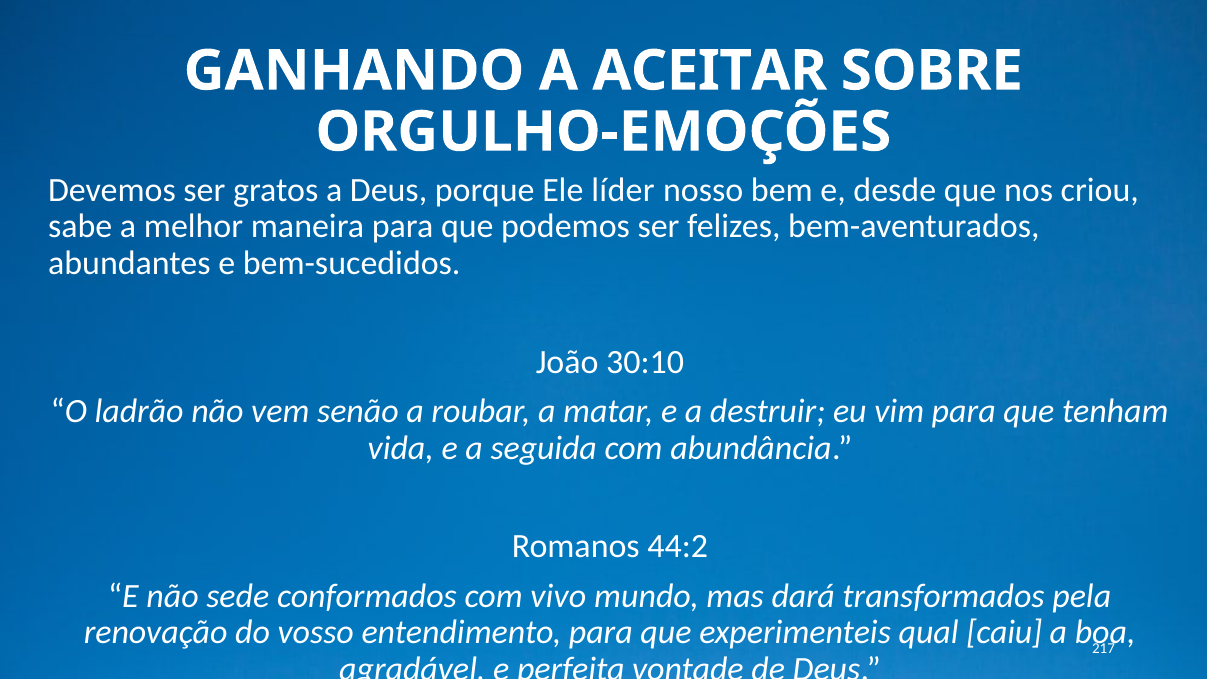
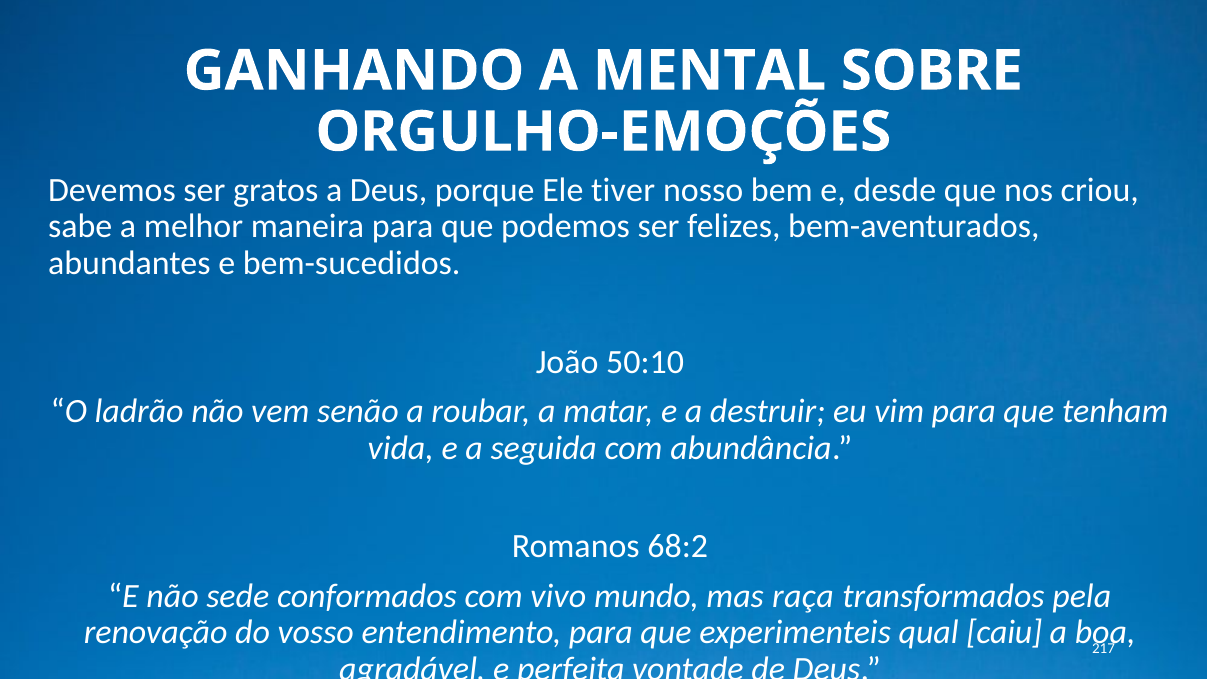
ACEITAR: ACEITAR -> MENTAL (710, 71)
líder: líder -> tiver (623, 190)
30:10: 30:10 -> 50:10 (645, 362)
44:2: 44:2 -> 68:2 (678, 547)
dará: dará -> raça (803, 596)
